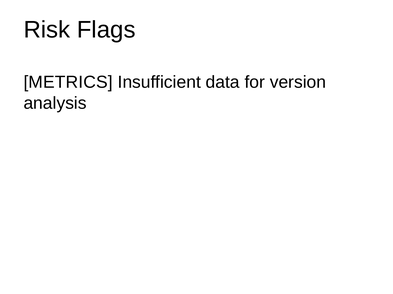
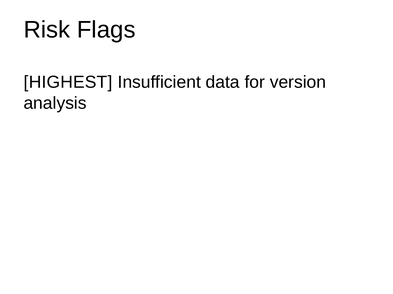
METRICS: METRICS -> HIGHEST (68, 82)
